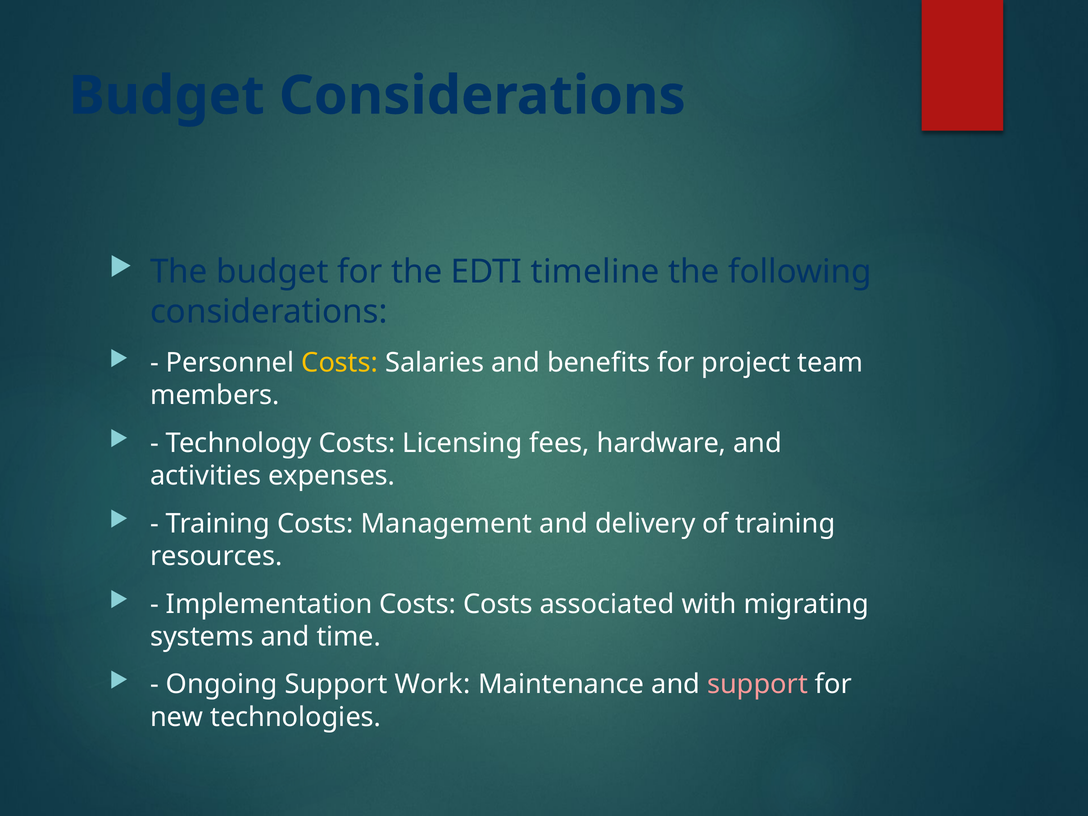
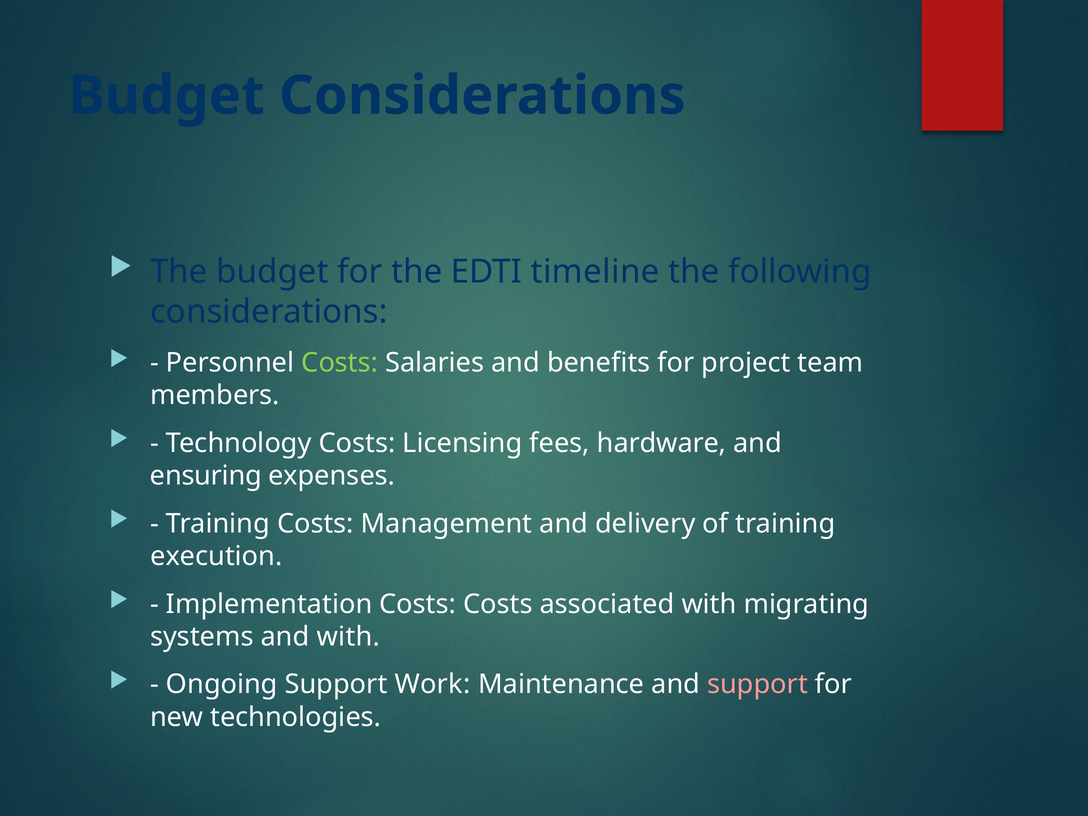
Costs colour: yellow -> light green (340, 363)
activities: activities -> ensuring (206, 476)
resources: resources -> execution (216, 556)
and time: time -> with (349, 637)
